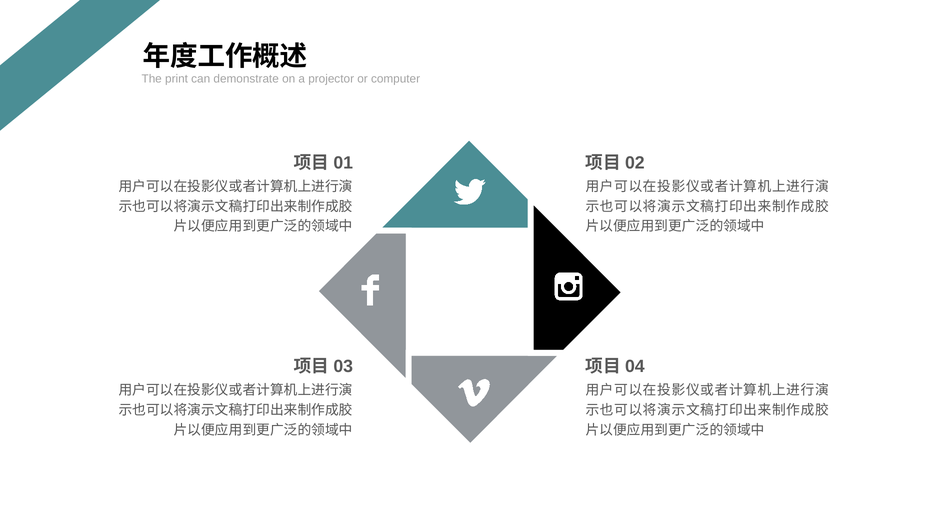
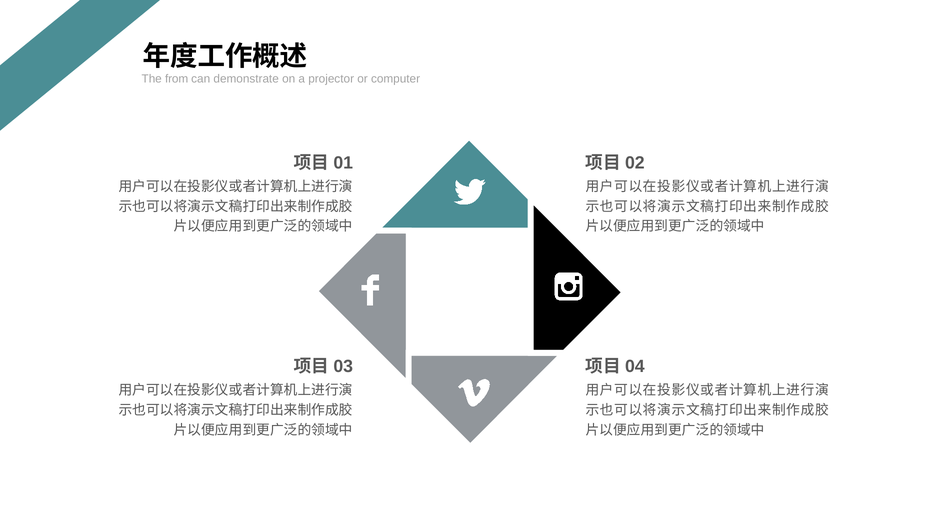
print: print -> from (177, 79)
